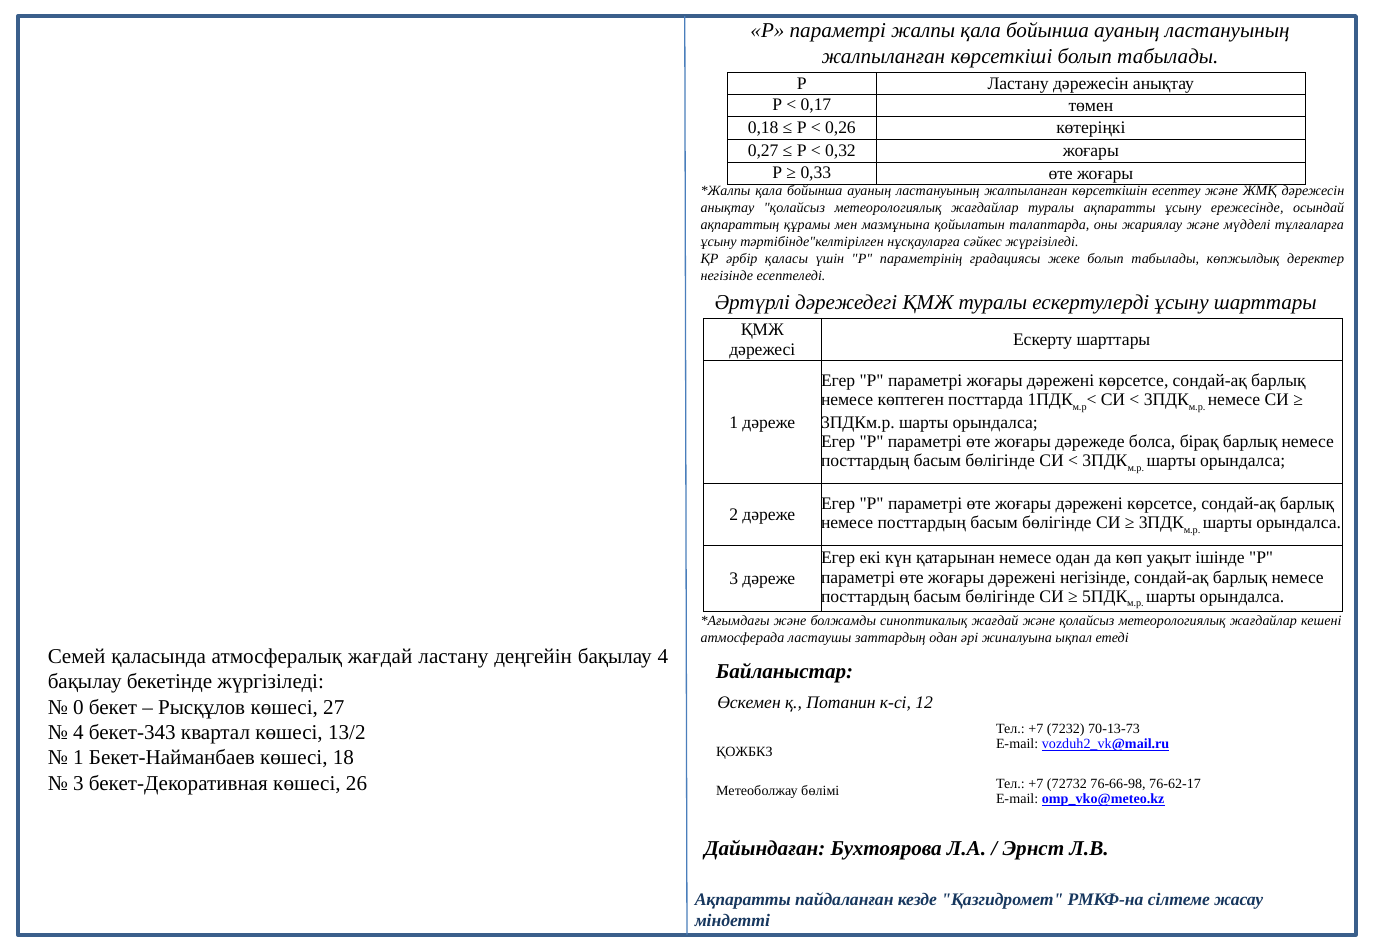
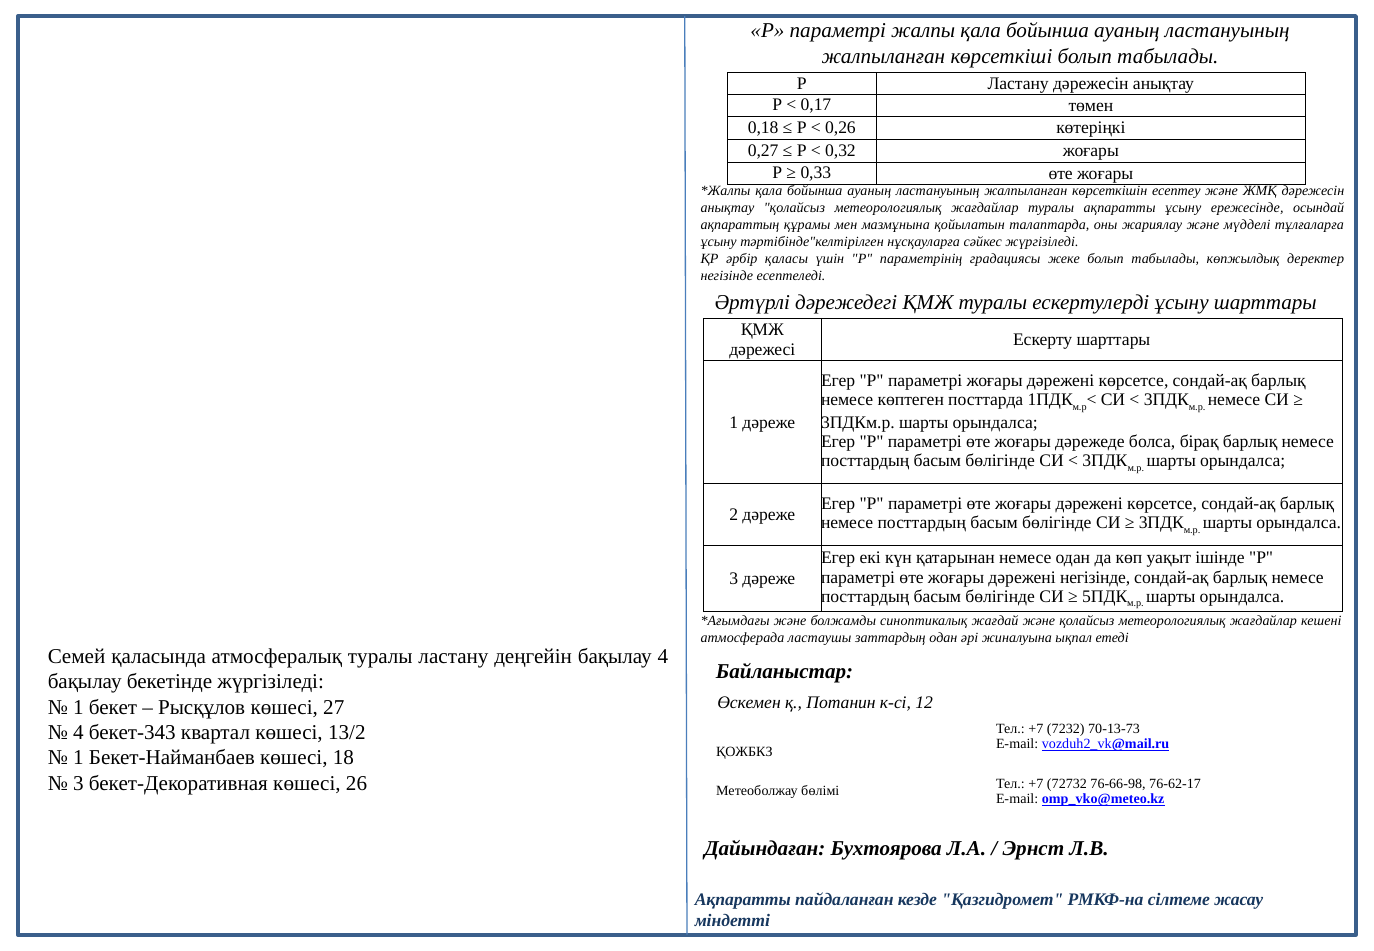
атмосфералық жағдай: жағдай -> туралы (380, 657)
0: 0 -> 1 (78, 707)
